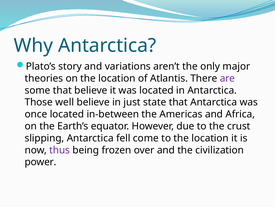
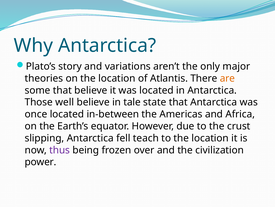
are colour: purple -> orange (227, 78)
just: just -> tale (132, 102)
come: come -> teach (146, 138)
